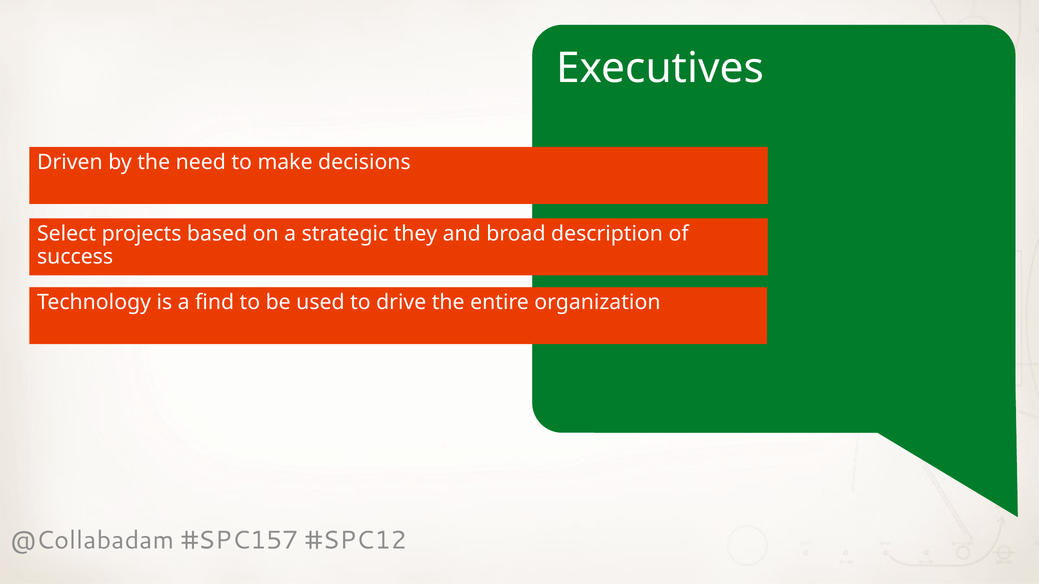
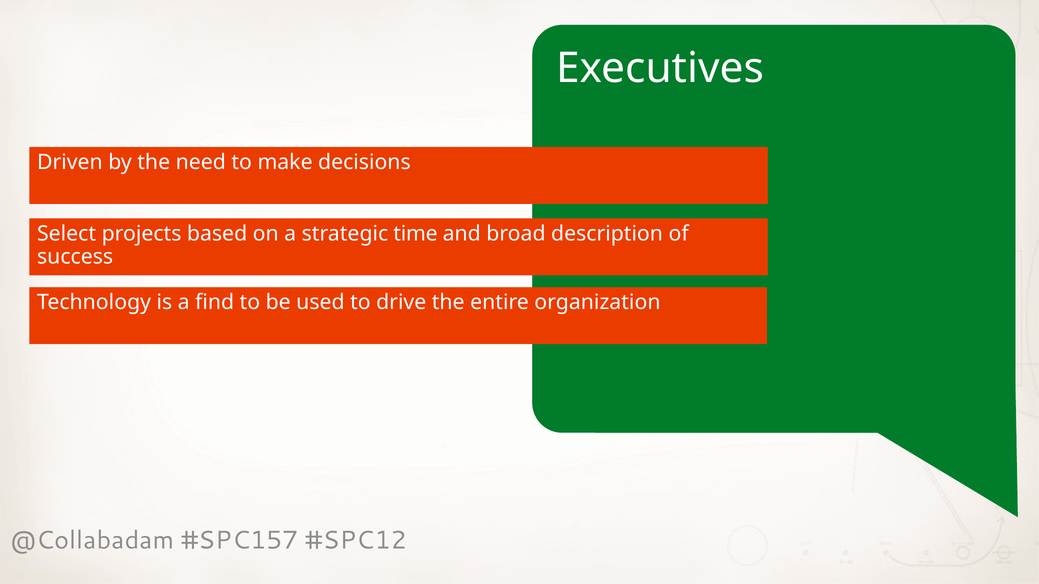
they: they -> time (416, 234)
